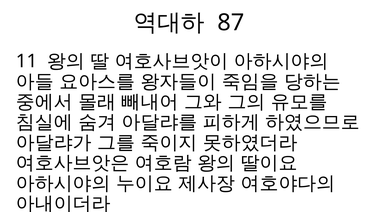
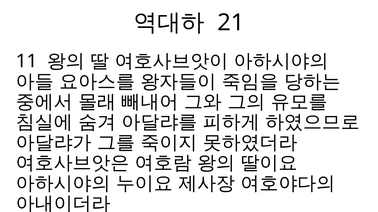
87: 87 -> 21 (231, 23)
